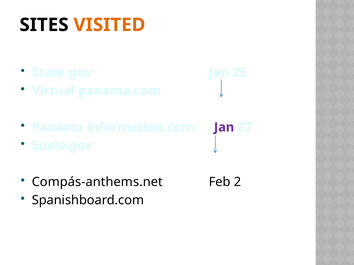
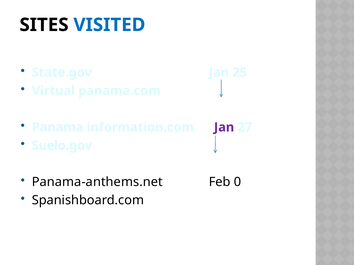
VISITED colour: orange -> blue (109, 25)
Compás-anthems.net: Compás-anthems.net -> Panama-anthems.net (97, 182)
2: 2 -> 0 (237, 182)
